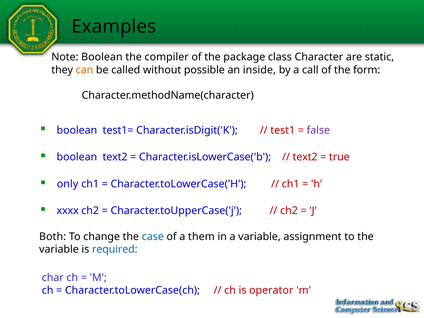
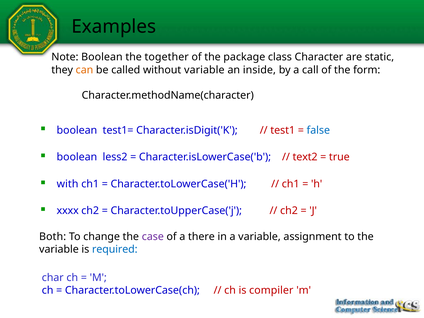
compiler: compiler -> together (167, 57)
without possible: possible -> variable (204, 70)
false colour: purple -> blue (318, 130)
boolean text2: text2 -> less2 (115, 157)
only: only -> with (68, 184)
case colour: blue -> purple (153, 237)
them: them -> there (201, 237)
operator: operator -> compiler (271, 290)
